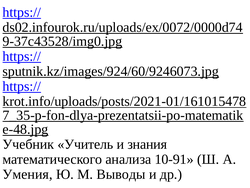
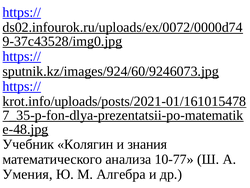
Учитель: Учитель -> Колягин (85, 144)
10-91: 10-91 -> 10-77 (174, 159)
Выводы: Выводы -> Алгебра (121, 174)
